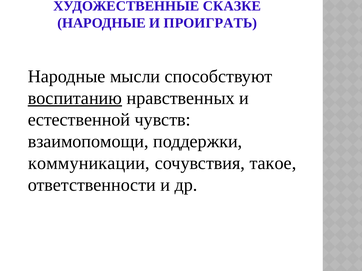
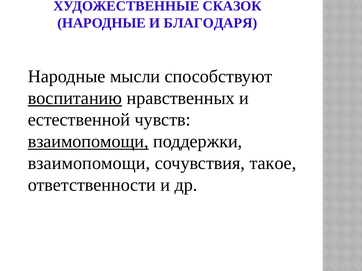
СКАЗКЕ: СКАЗКЕ -> СКАЗОК (232, 6)
ПРОИГРАТЬ: ПРОИГРАТЬ -> БЛАГОДАРЯ (210, 23)
взаимопомощи underline: none -> present (88, 142)
коммуникации: коммуникации -> взаимопомощи (89, 163)
